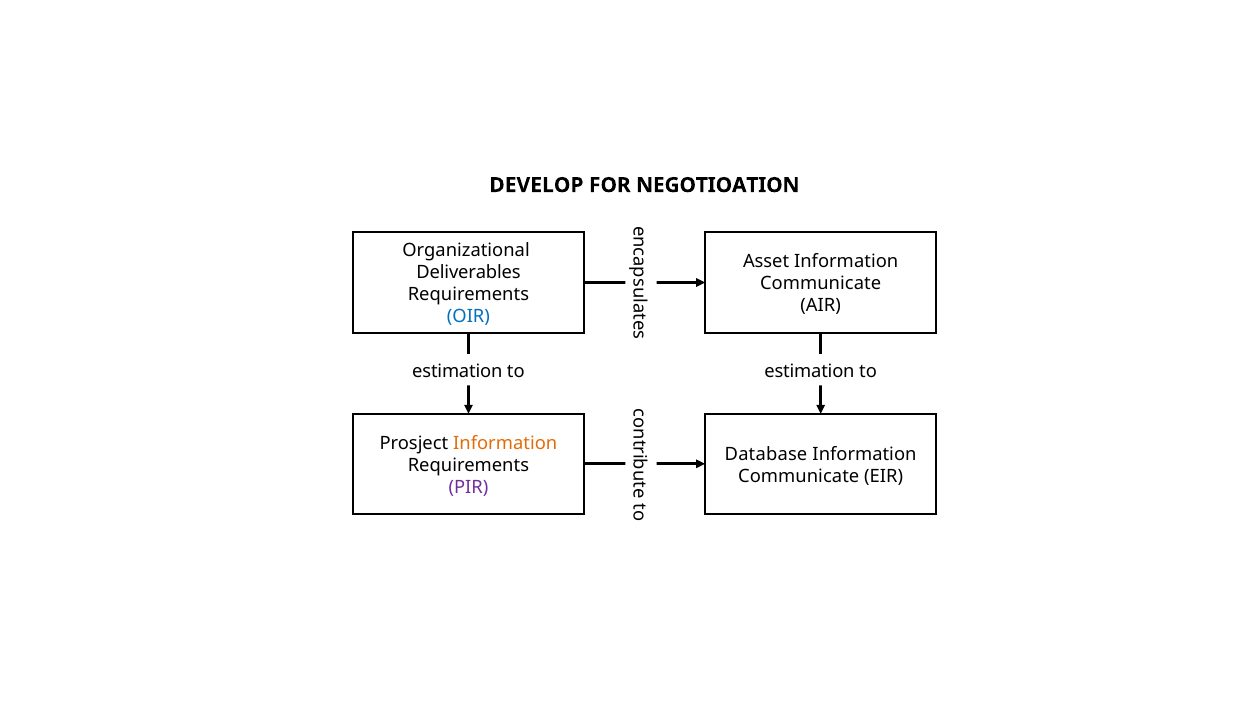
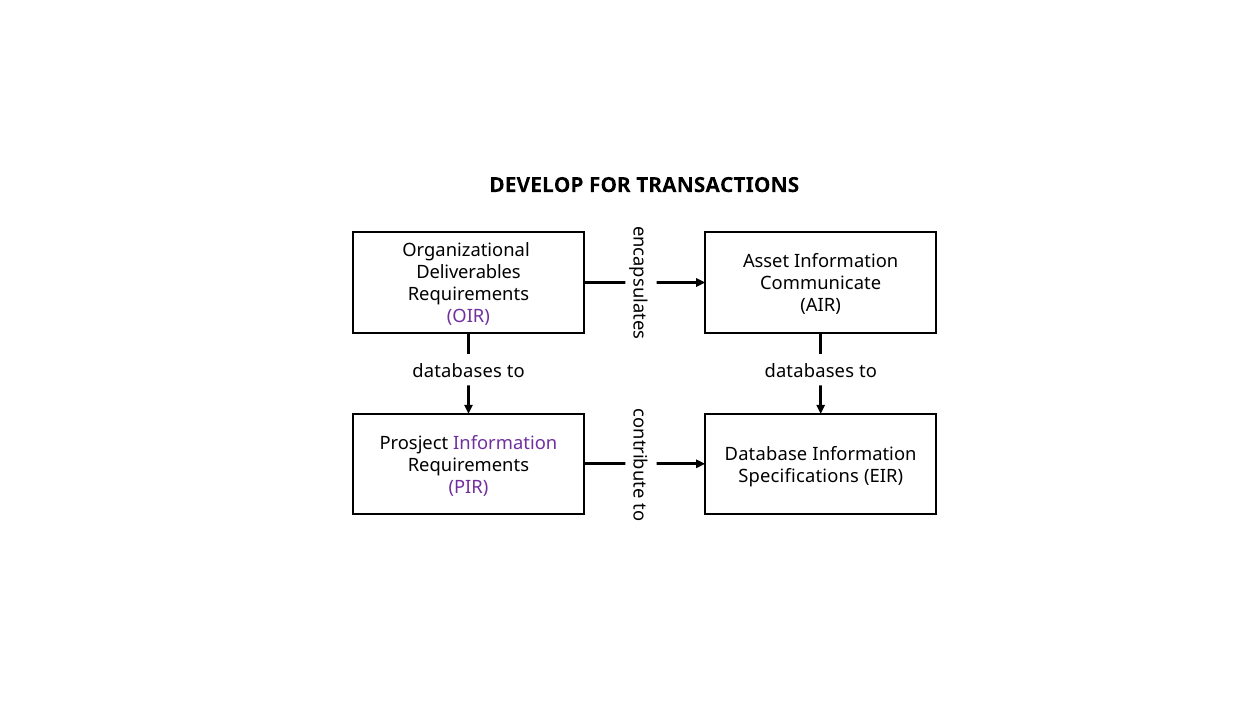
NEGOTIOATION: NEGOTIOATION -> TRANSACTIONS (718, 185)
OIR colour: blue -> purple (468, 317)
estimation: estimation -> databases (457, 371)
to estimation: estimation -> databases (809, 371)
Information colour: orange -> purple (505, 443)
Communicate: Communicate -> Specifications (799, 476)
